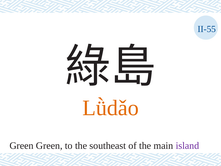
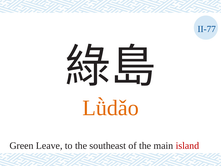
II-55: II-55 -> II-77 (207, 29)
Green Green: Green -> Leave (49, 145)
island colour: purple -> red (187, 145)
